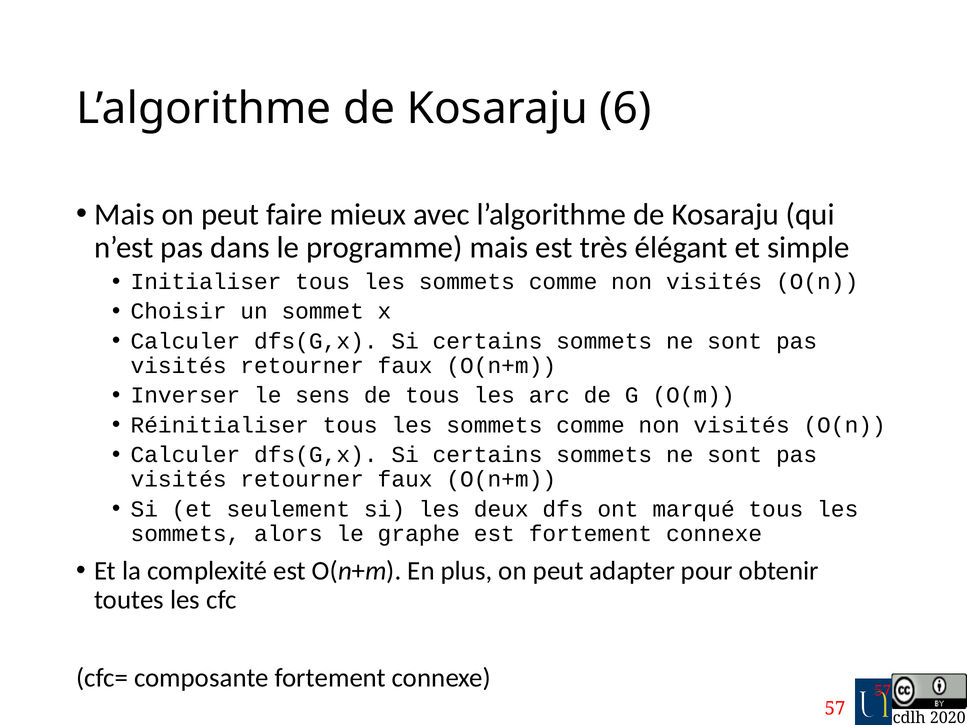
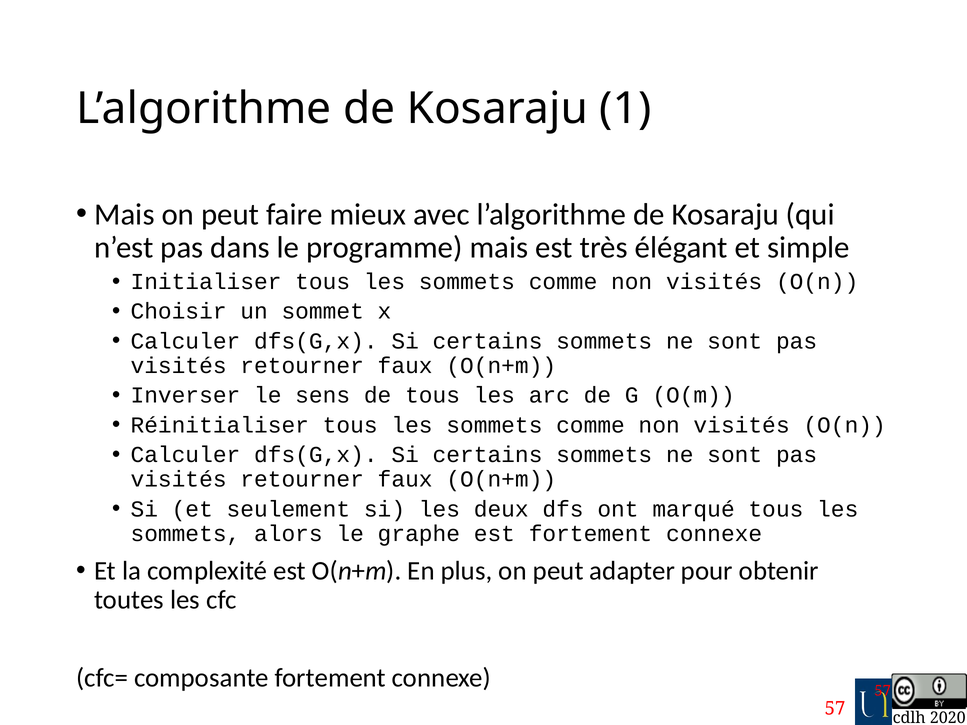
6: 6 -> 1 (625, 108)
